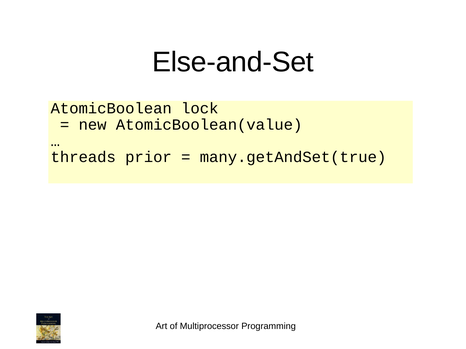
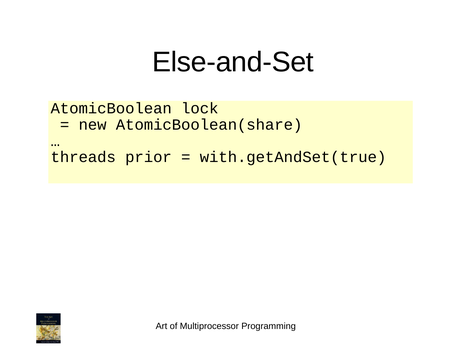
AtomicBoolean(value: AtomicBoolean(value -> AtomicBoolean(share (209, 125)
many.getAndSet(true: many.getAndSet(true -> with.getAndSet(true (293, 157)
